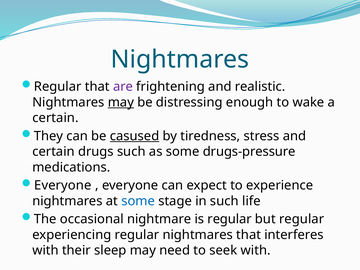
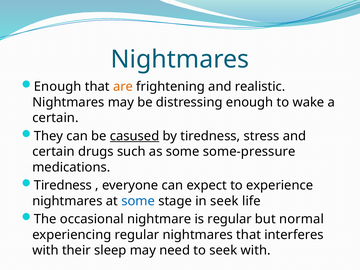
Regular: Regular -> Enough (58, 87)
are colour: purple -> orange (123, 87)
may underline: present -> none (121, 102)
drugs-pressure: drugs-pressure -> some-pressure (249, 152)
Everyone: Everyone -> Tiredness (63, 185)
in such: such -> seek (224, 201)
but regular: regular -> normal (302, 219)
